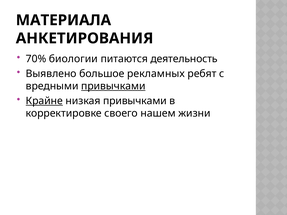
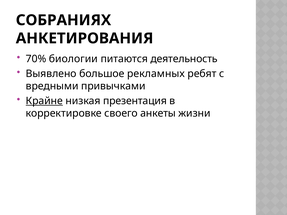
МАТЕРИАЛА: МАТЕРИАЛА -> СОБРАНИЯХ (63, 20)
привычками underline: present -> none (113, 86)
низкая привычками: привычками -> презентация (135, 101)
нашем: нашем -> анкеты (158, 113)
